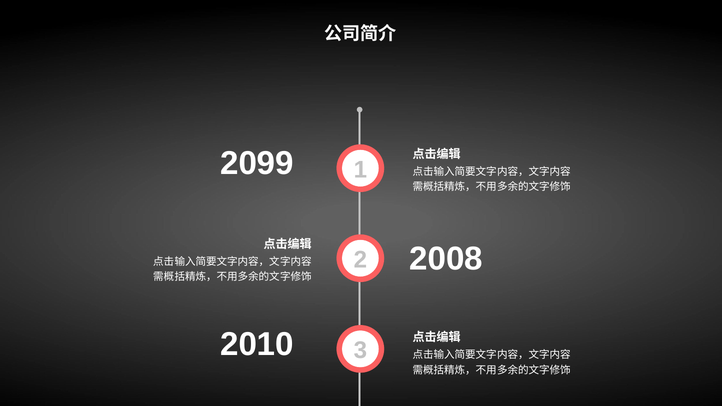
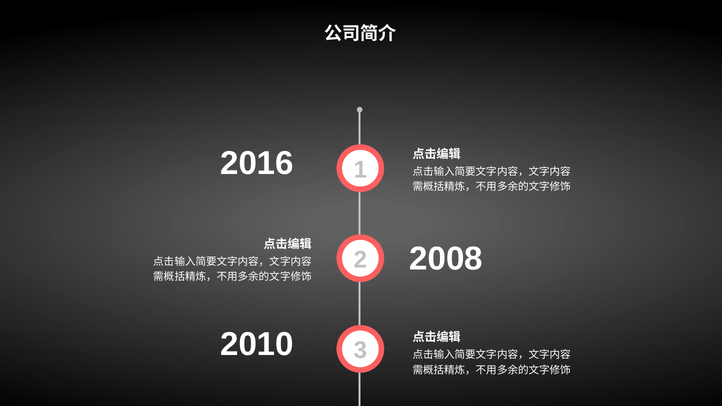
2099: 2099 -> 2016 (257, 163)
